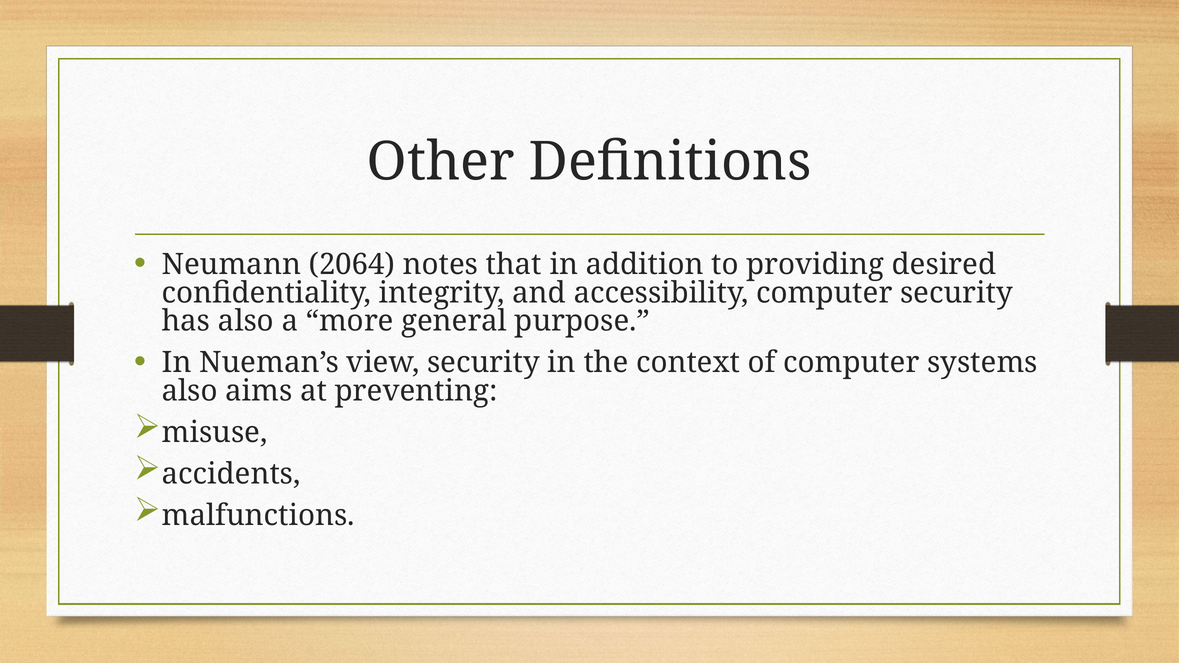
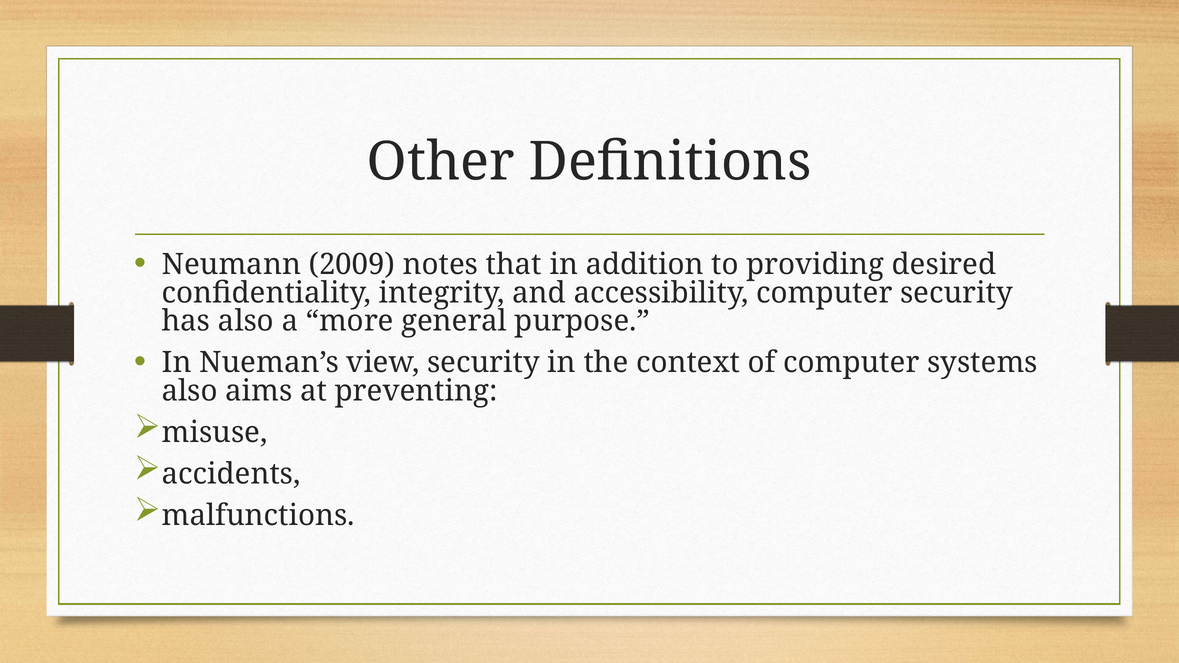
2064: 2064 -> 2009 (352, 265)
